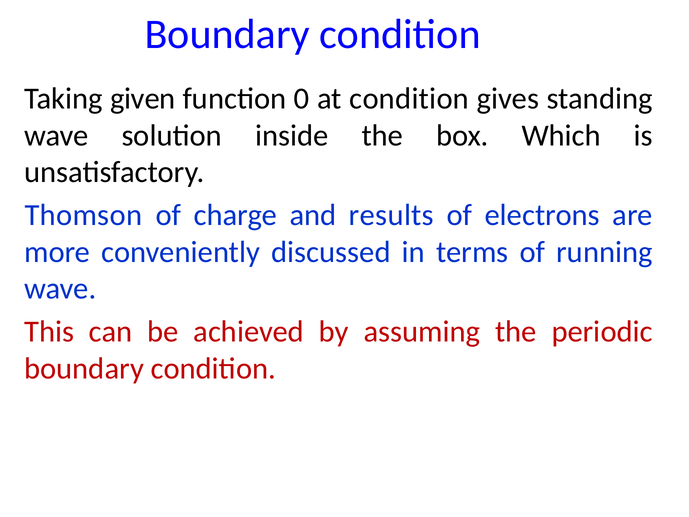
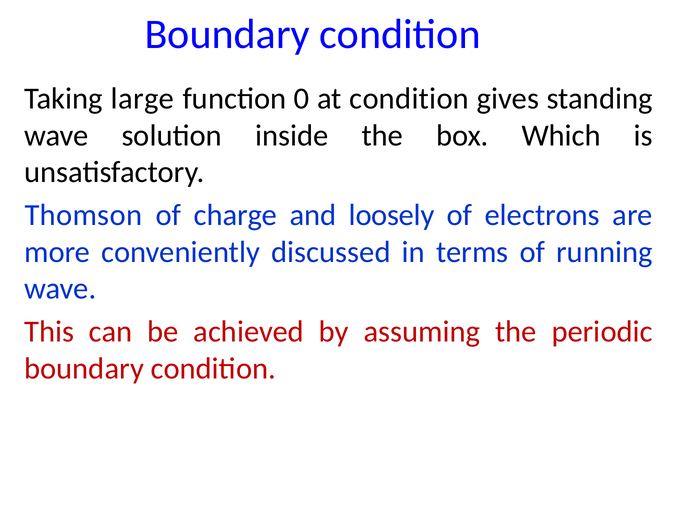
given: given -> large (143, 99)
results: results -> loosely (392, 215)
